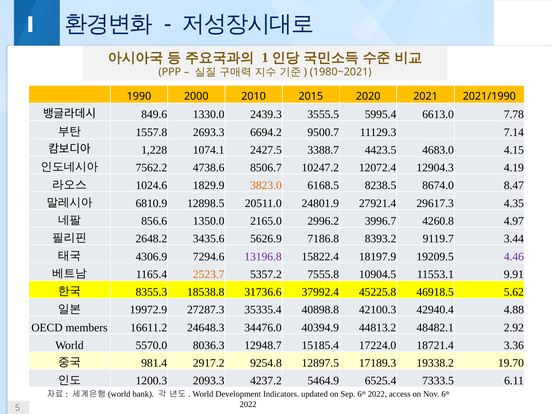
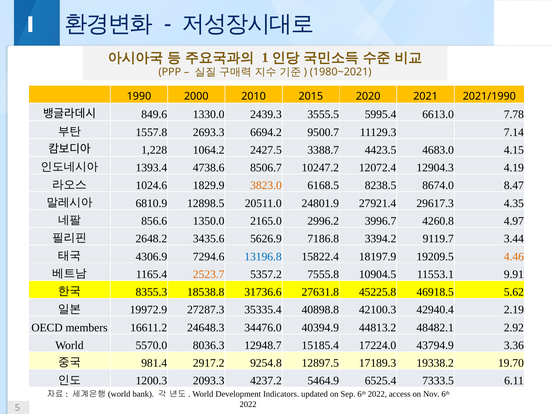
1074.1: 1074.1 -> 1064.2 (209, 150)
7562.2: 7562.2 -> 1393.4 (151, 168)
8393.2: 8393.2 -> 3394.2 (381, 239)
13196.8 colour: purple -> blue (263, 257)
4.46 colour: purple -> orange (514, 257)
37992.4: 37992.4 -> 27631.8 (320, 292)
4.88: 4.88 -> 2.19 (514, 310)
18721.4: 18721.4 -> 43794.9 (435, 345)
